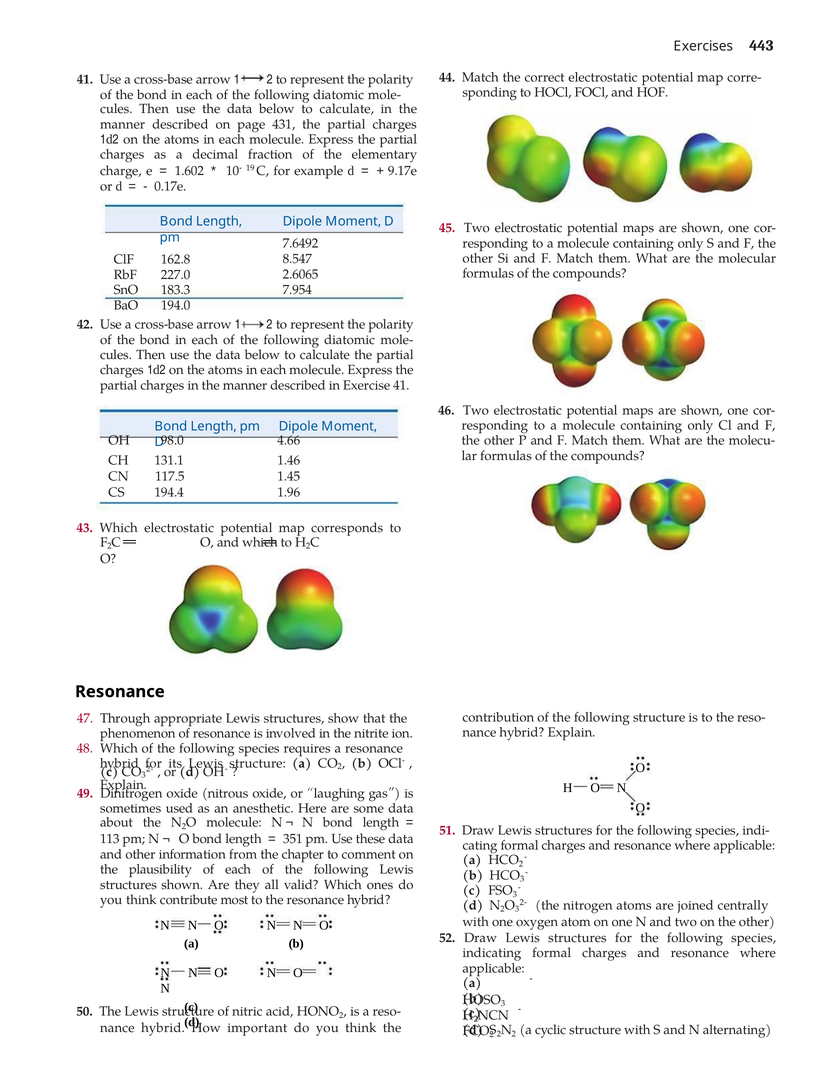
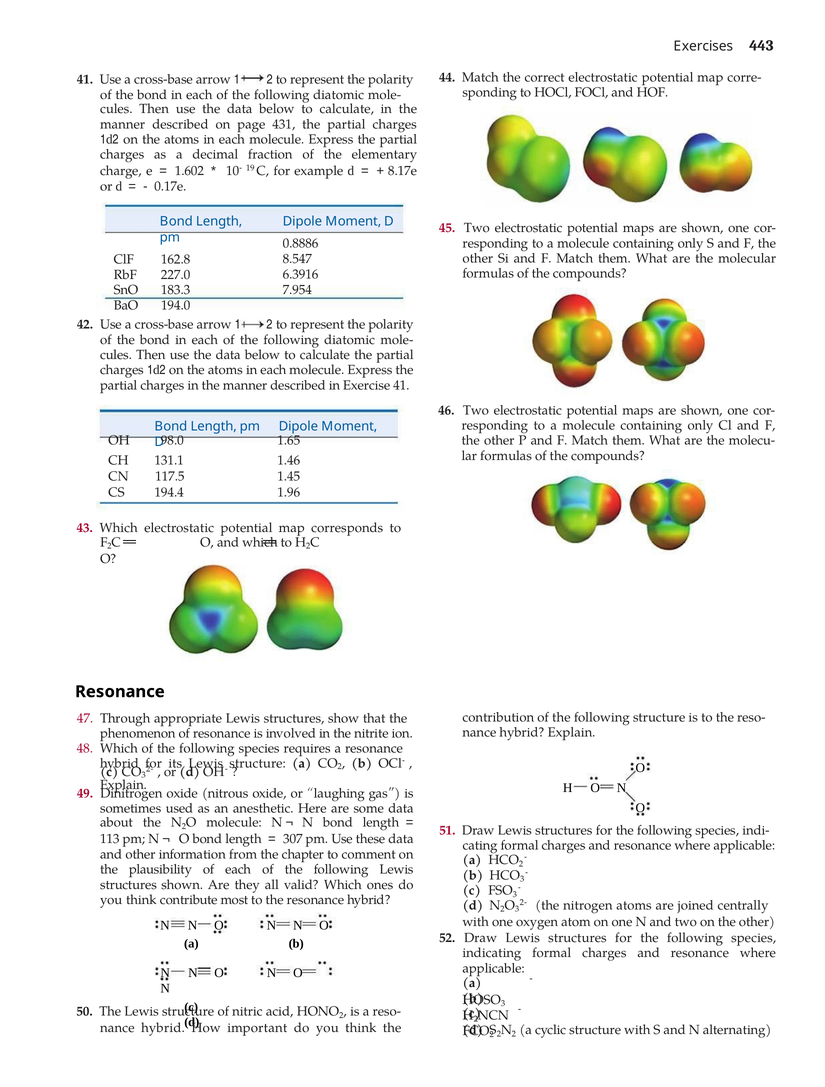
9.17e: 9.17e -> 8.17e (403, 171)
7.6492: 7.6492 -> 0.8886 (301, 244)
2.6065: 2.6065 -> 6.3916 (301, 274)
4.66: 4.66 -> 1.65 (289, 441)
351: 351 -> 307 (293, 839)
